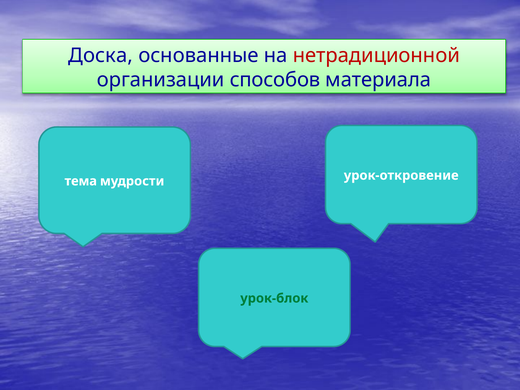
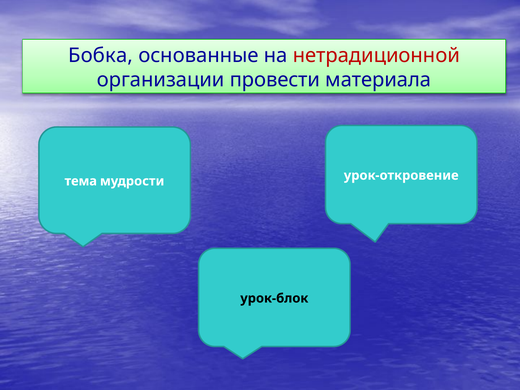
Доска: Доска -> Бобка (101, 55)
способов: способов -> провести (275, 80)
урок-блок colour: green -> black (274, 298)
